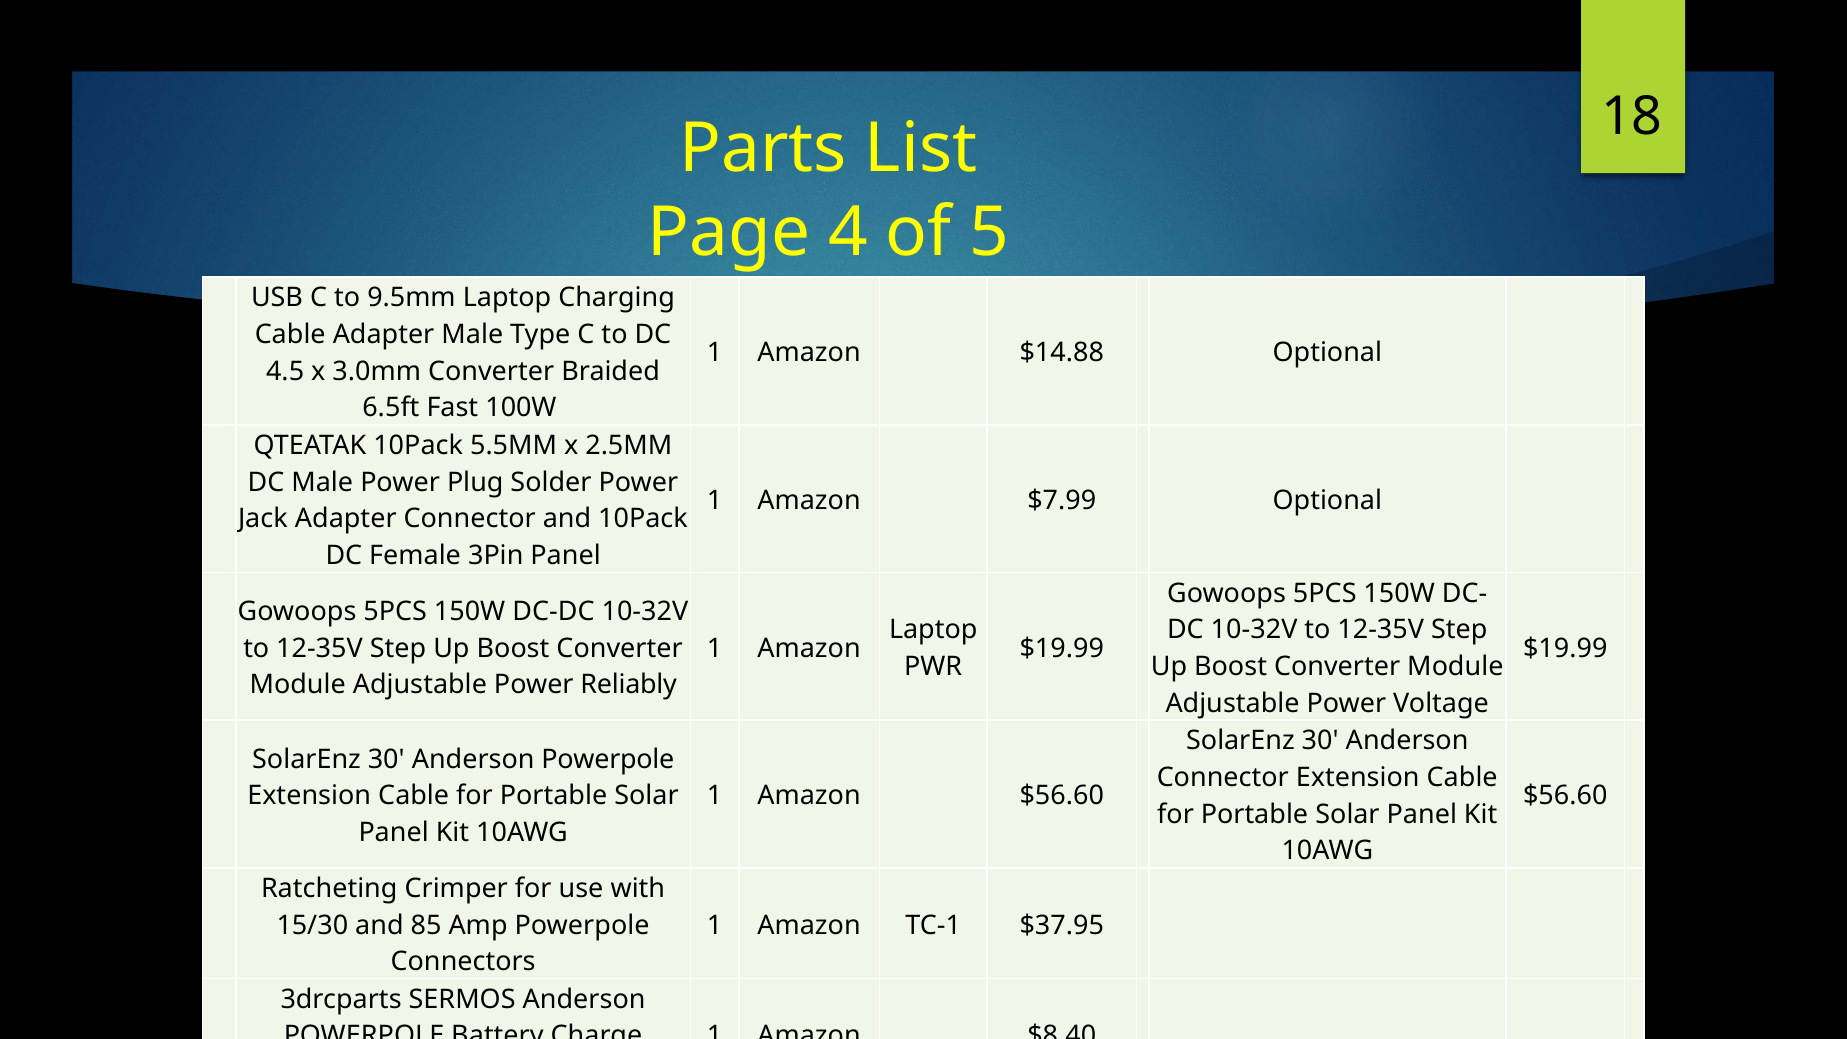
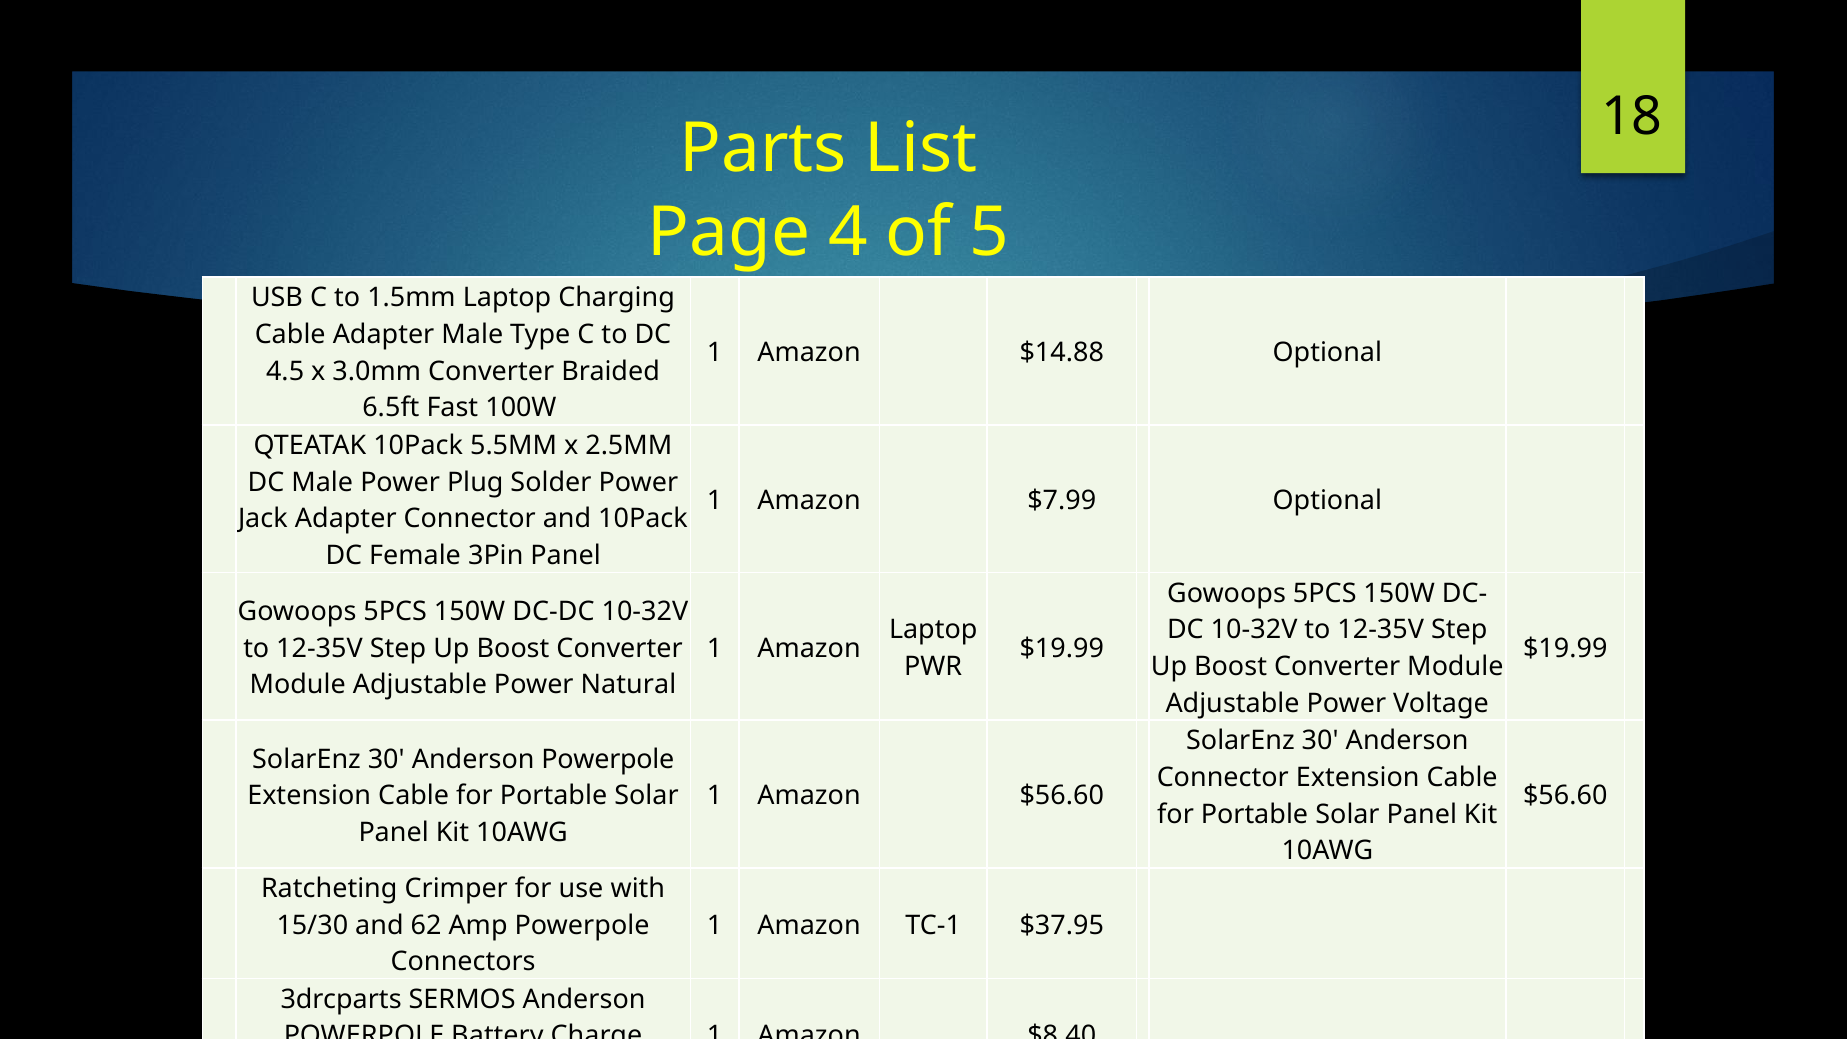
9.5mm: 9.5mm -> 1.5mm (411, 298)
Reliably: Reliably -> Natural (628, 685)
85: 85 -> 62 (426, 925)
